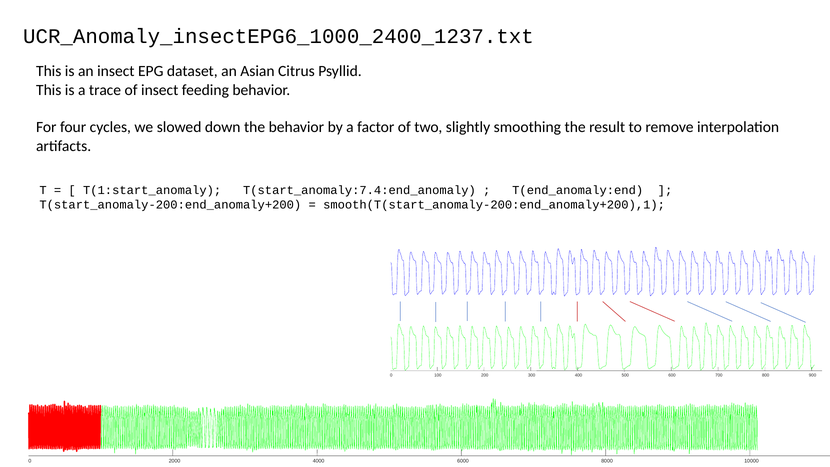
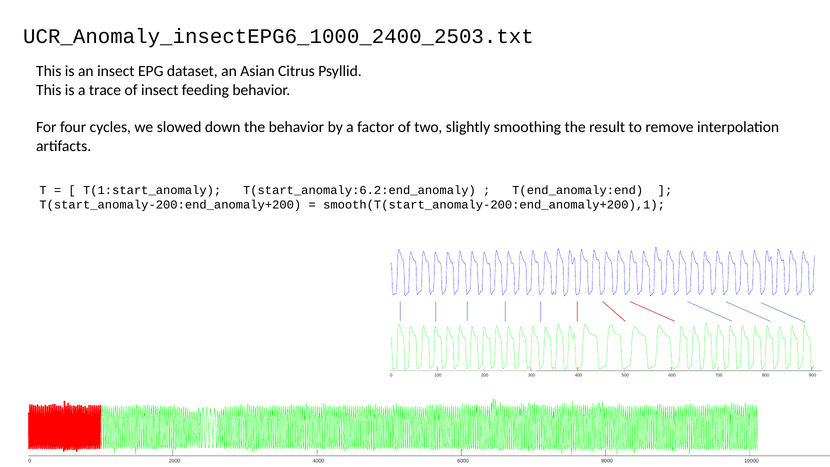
UCR_Anomaly_insectEPG6_1000_2400_1237.txt: UCR_Anomaly_insectEPG6_1000_2400_1237.txt -> UCR_Anomaly_insectEPG6_1000_2400_2503.txt (278, 36)
T(start_anomaly:7.4:end_anomaly: T(start_anomaly:7.4:end_anomaly -> T(start_anomaly:6.2:end_anomaly (359, 190)
